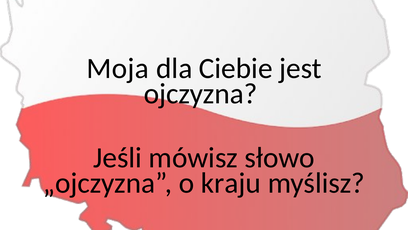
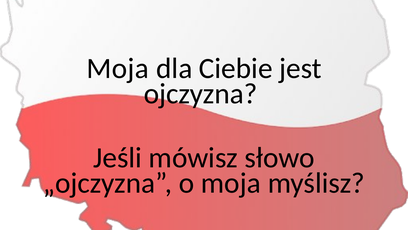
o kraju: kraju -> moja (231, 183)
